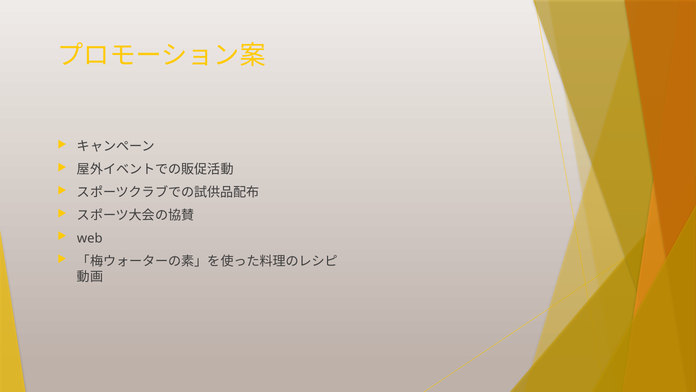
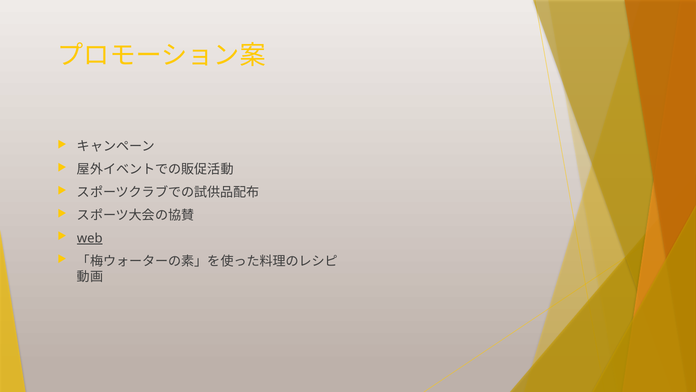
web underline: none -> present (90, 238)
